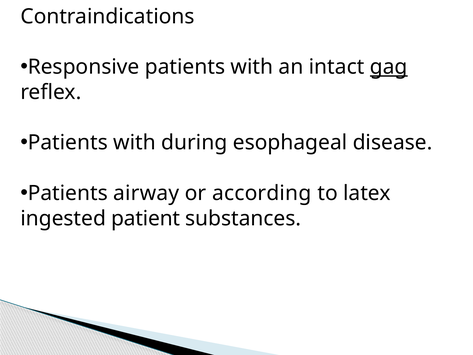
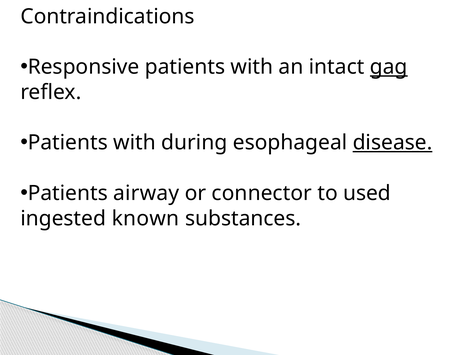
disease underline: none -> present (393, 143)
according: according -> connector (262, 193)
latex: latex -> used (367, 193)
patient: patient -> known (145, 218)
